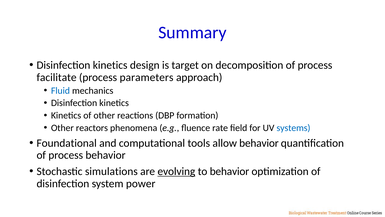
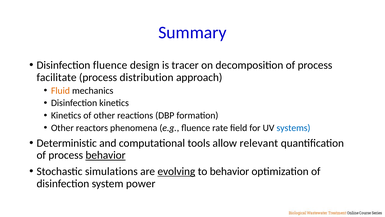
kinetics: kinetics -> fluence (110, 65)
target: target -> tracer (185, 65)
parameters: parameters -> distribution (147, 77)
Fluid colour: blue -> orange (60, 90)
Foundational: Foundational -> Deterministic (67, 143)
allow behavior: behavior -> relevant (259, 143)
behavior underline: none -> present (106, 155)
